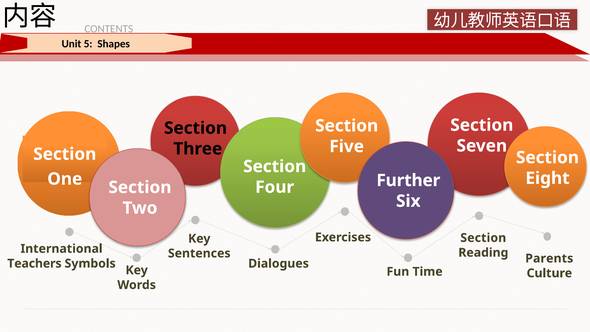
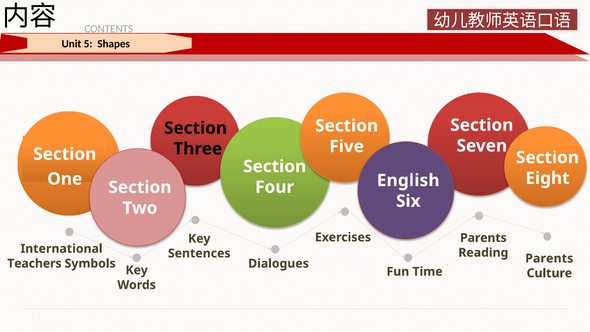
Further: Further -> English (408, 180)
Section: Section -> Parents (483, 238)
